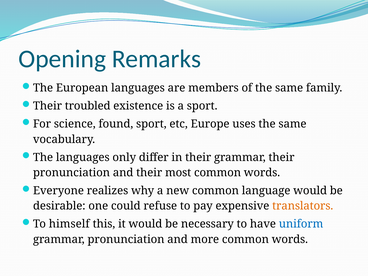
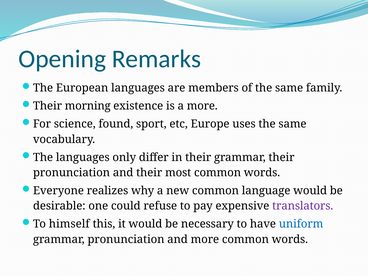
troubled: troubled -> morning (88, 106)
a sport: sport -> more (202, 106)
translators colour: orange -> purple (303, 206)
